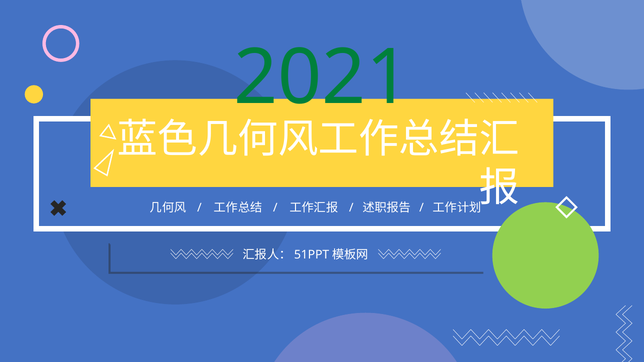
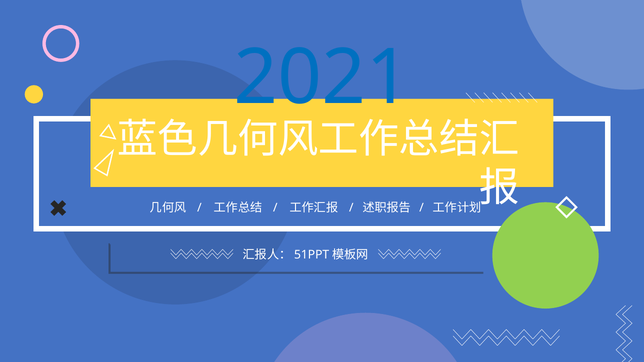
2021 colour: green -> blue (322, 78)
